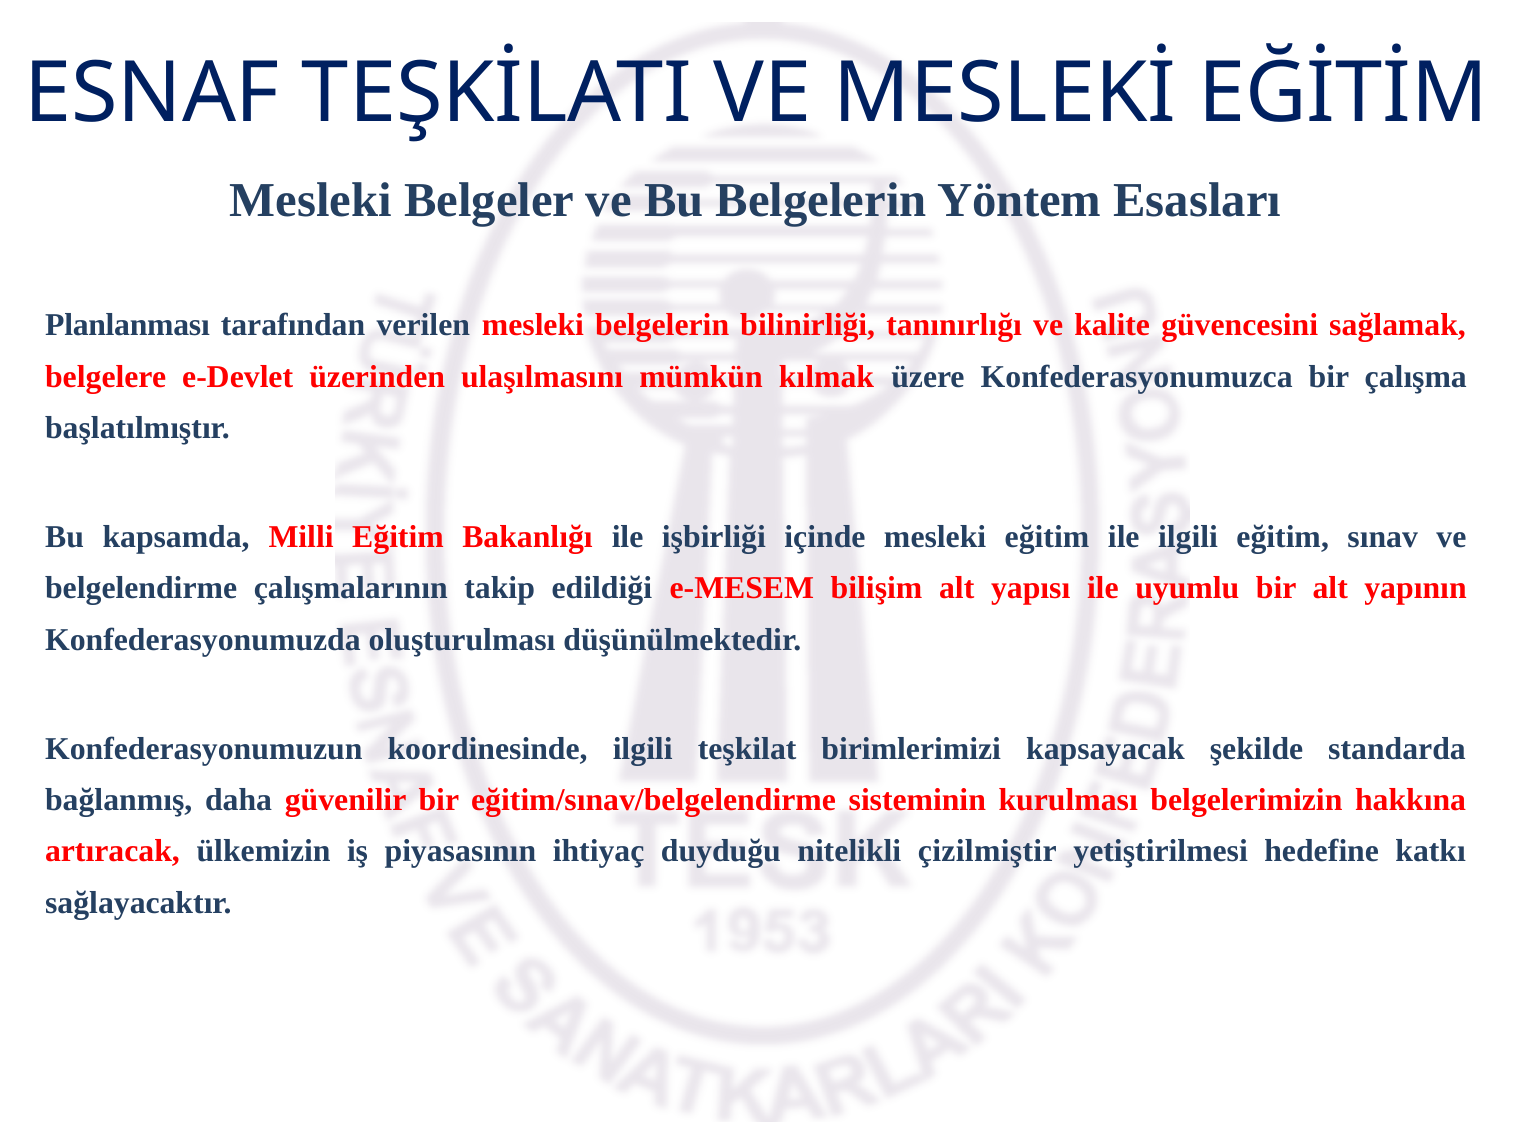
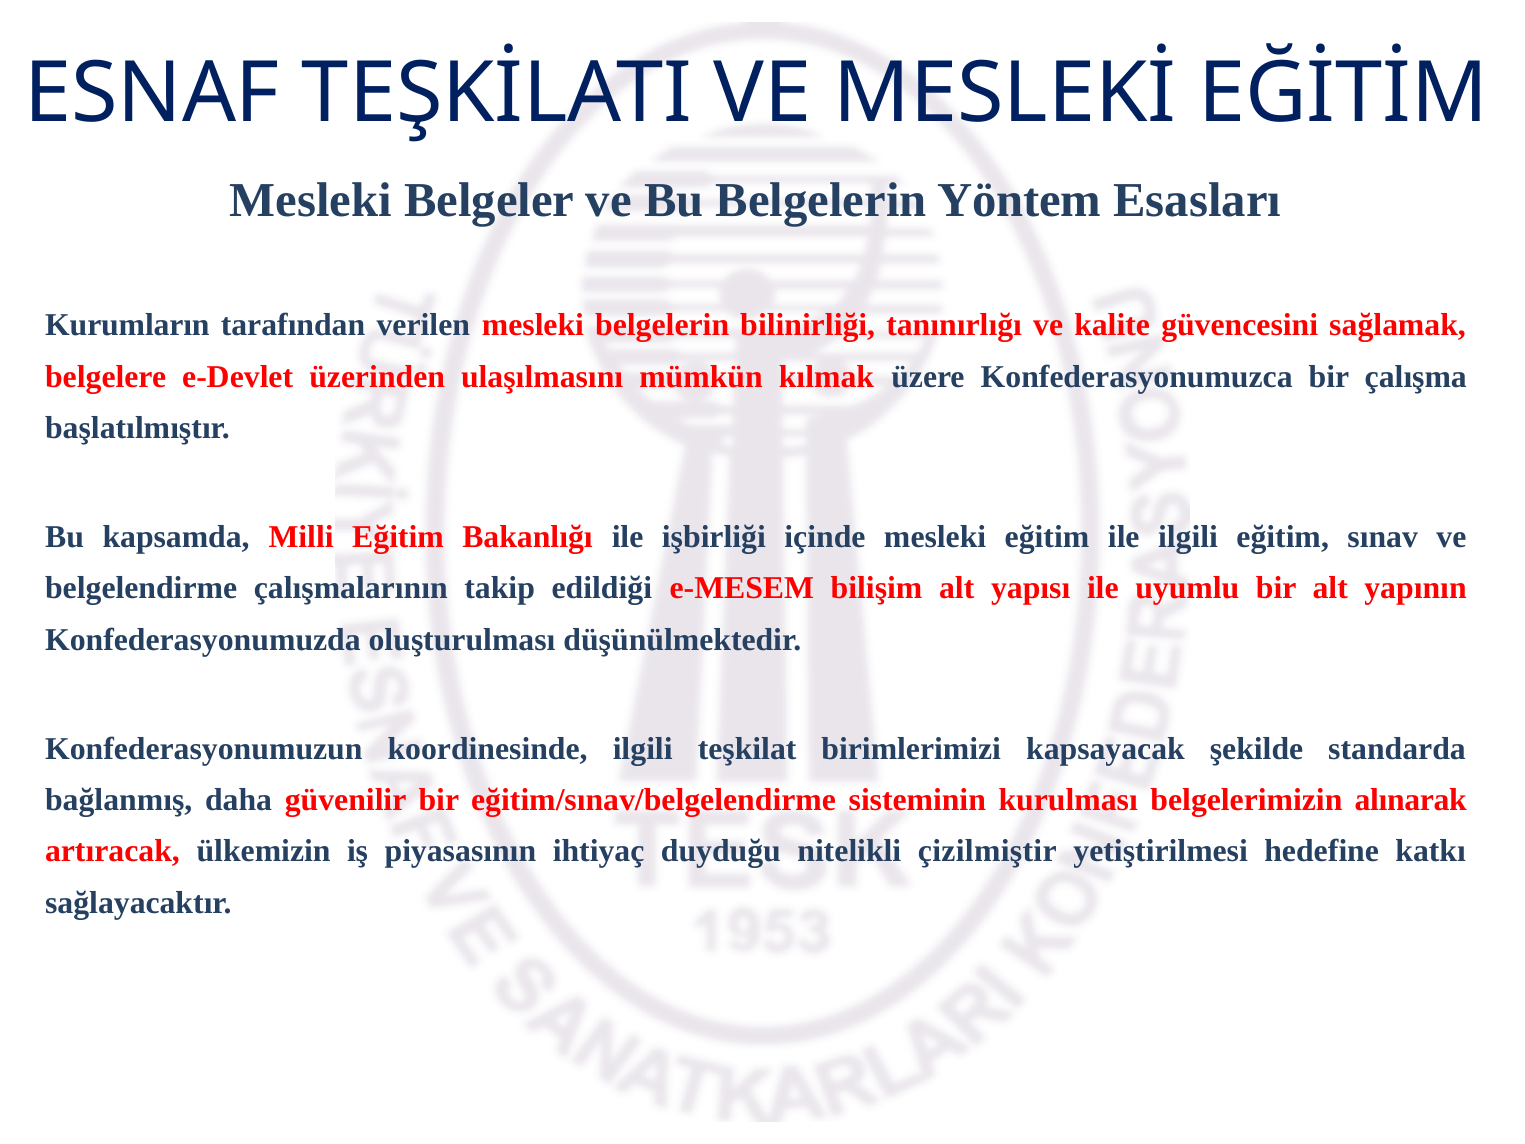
Planlanması: Planlanması -> Kurumların (127, 325)
hakkına: hakkına -> alınarak (1411, 800)
